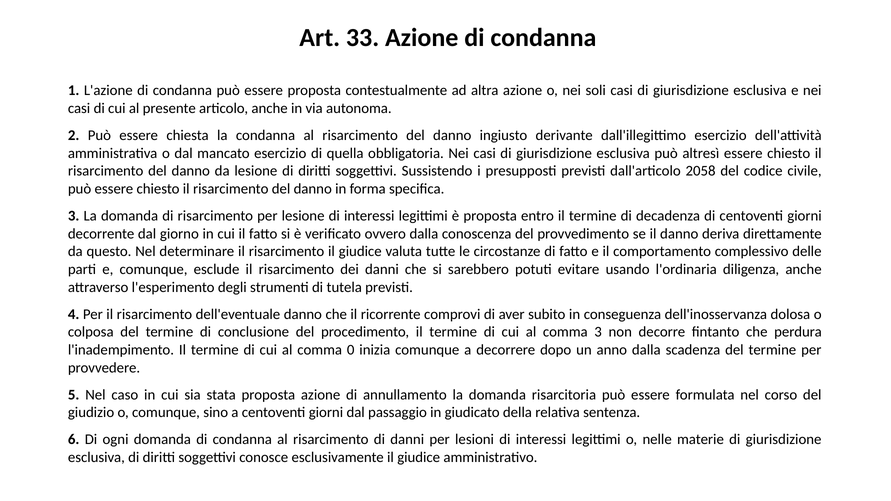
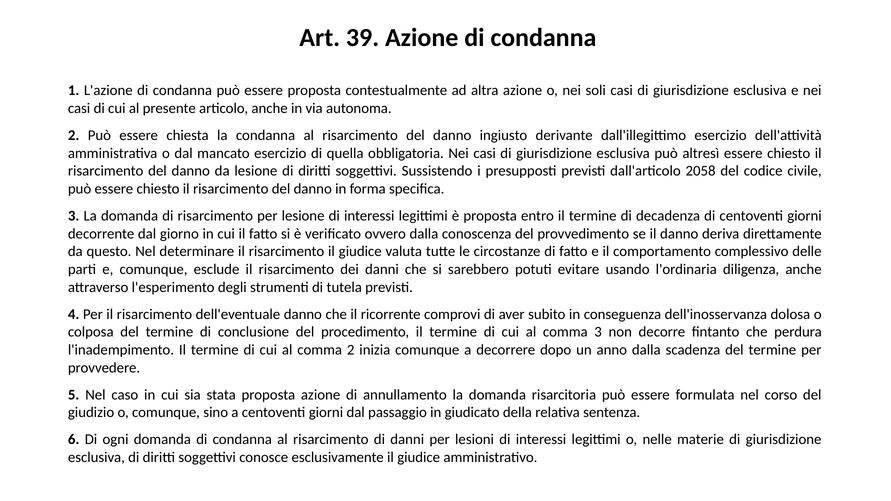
33: 33 -> 39 (363, 37)
comma 0: 0 -> 2 (351, 350)
